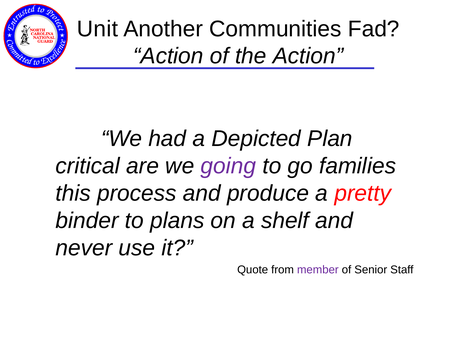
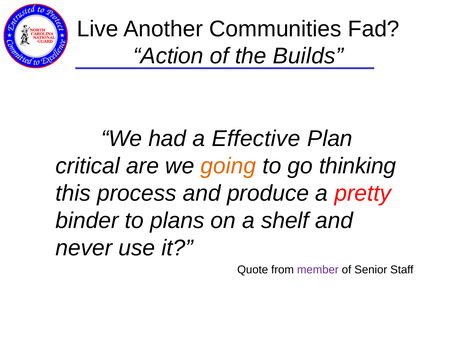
Unit: Unit -> Live (98, 29)
the Action: Action -> Builds (308, 56)
Depicted: Depicted -> Effective (256, 139)
going colour: purple -> orange (228, 166)
families: families -> thinking (358, 166)
